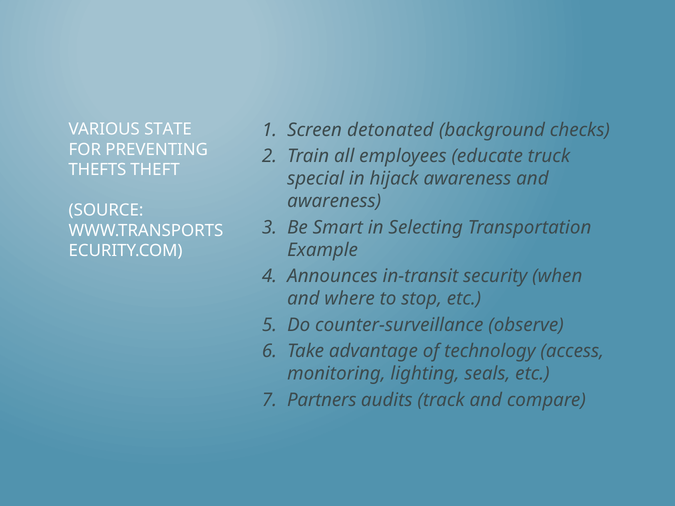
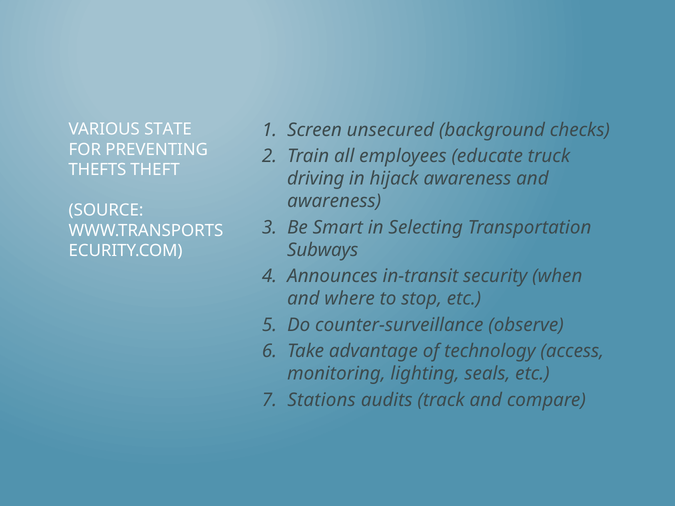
detonated: detonated -> unsecured (390, 130)
special: special -> driving (316, 179)
Example: Example -> Subways (323, 250)
Partners: Partners -> Stations (322, 400)
